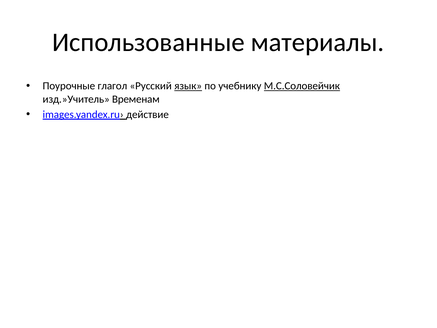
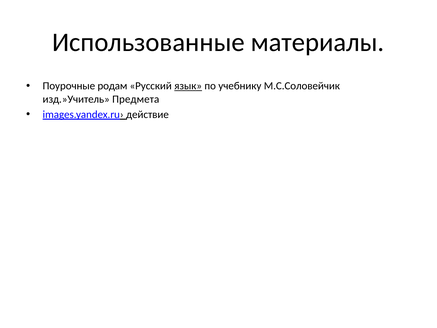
глагол: глагол -> родам (112, 86)
М.С.Соловейчик underline: present -> none (302, 86)
Временам: Временам -> Предмета (136, 99)
